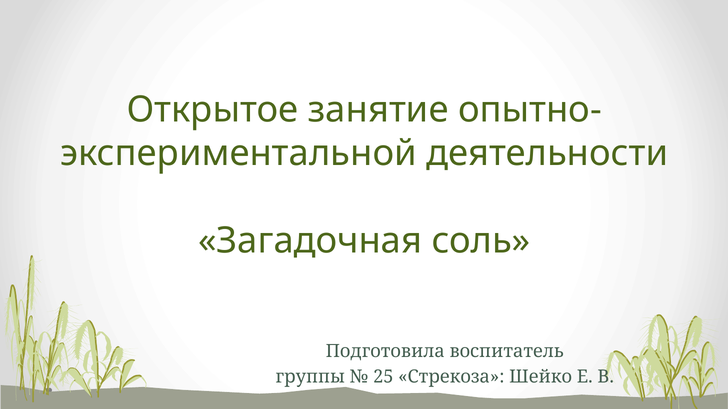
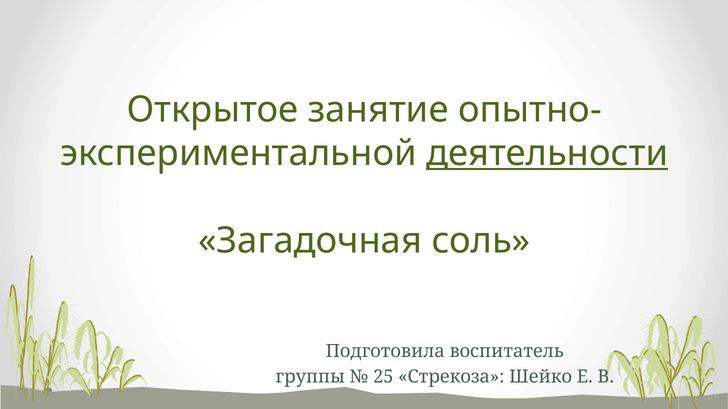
деятельности underline: none -> present (547, 154)
